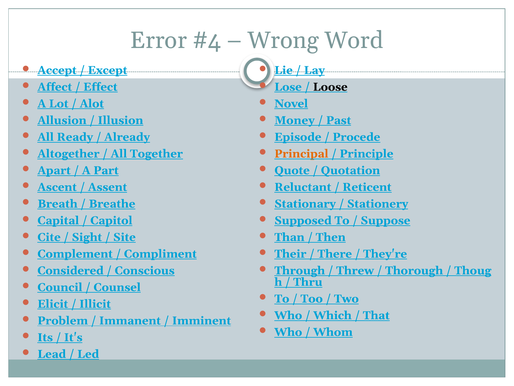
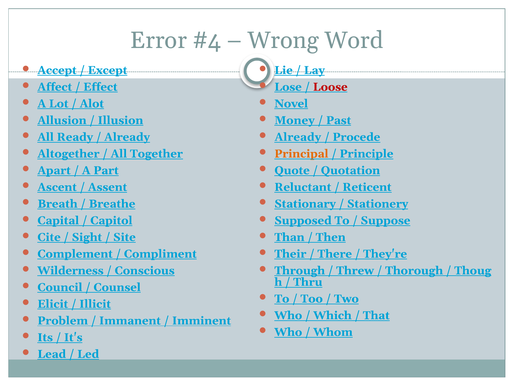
Loose colour: black -> red (330, 87)
Episode: Episode -> Already (298, 137)
Considered: Considered -> Wilderness (71, 270)
